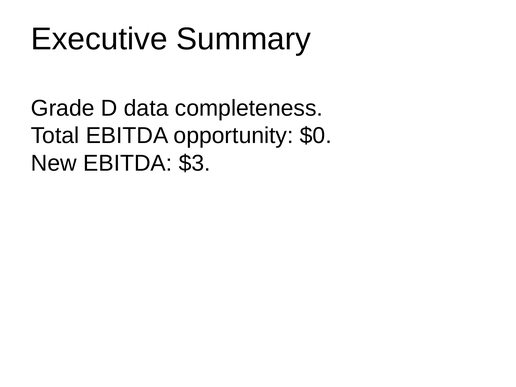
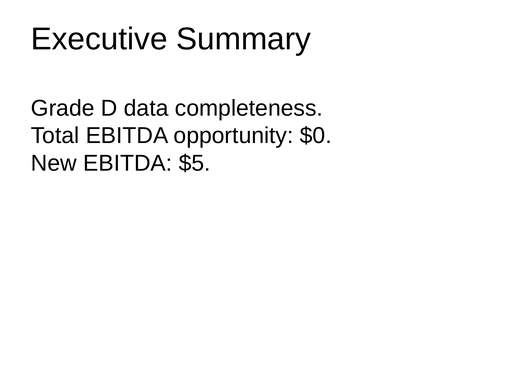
$3: $3 -> $5 (195, 163)
